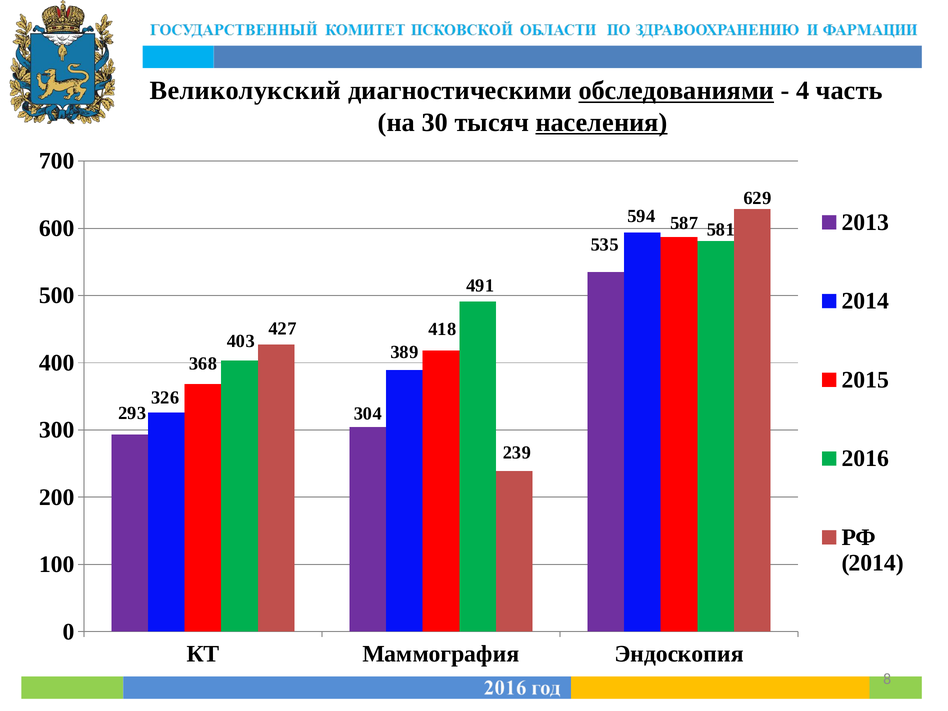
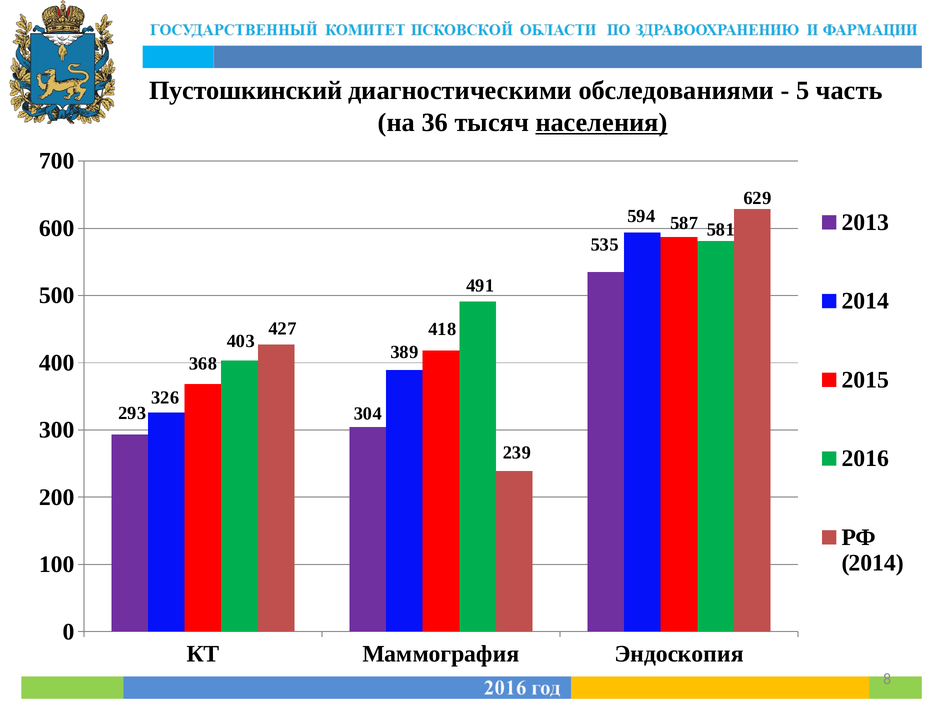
Великолукский: Великолукский -> Пустошкинский (246, 91)
обследованиями underline: present -> none (676, 91)
4: 4 -> 5 (803, 91)
30: 30 -> 36 (435, 122)
